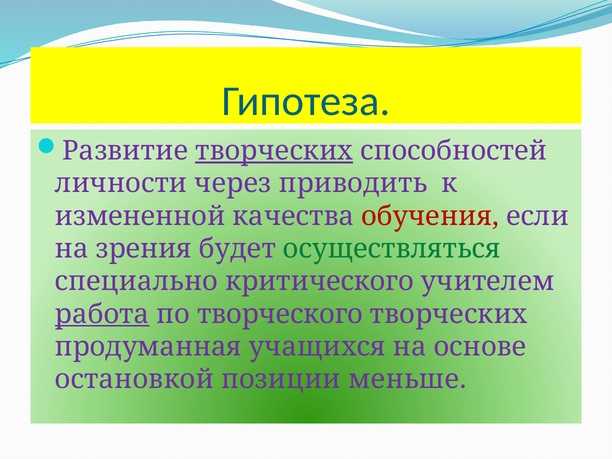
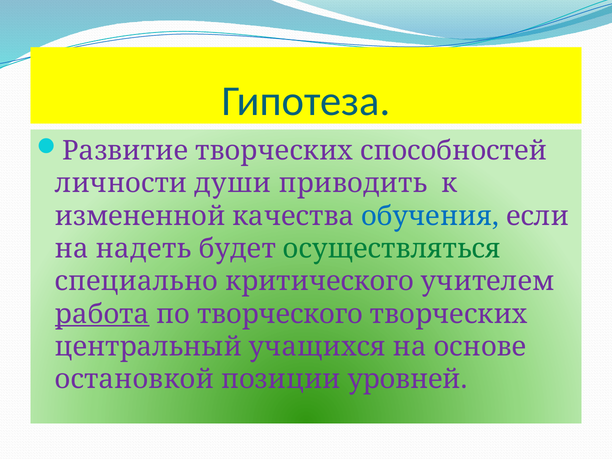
творческих underline: present -> none (274, 151)
через: через -> души (233, 183)
обучения colour: red -> blue (430, 216)
зрения: зрения -> надеть (144, 249)
продуманная: продуманная -> центральный (148, 347)
меньше: меньше -> уровней (408, 379)
